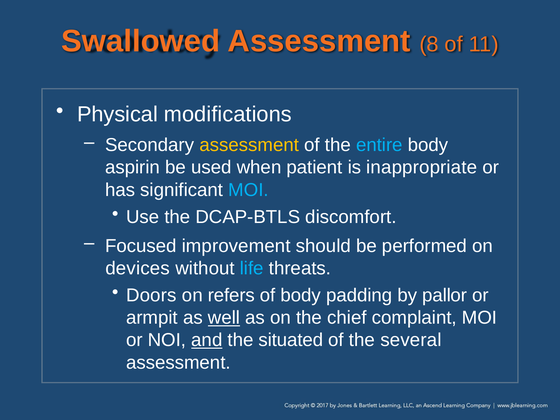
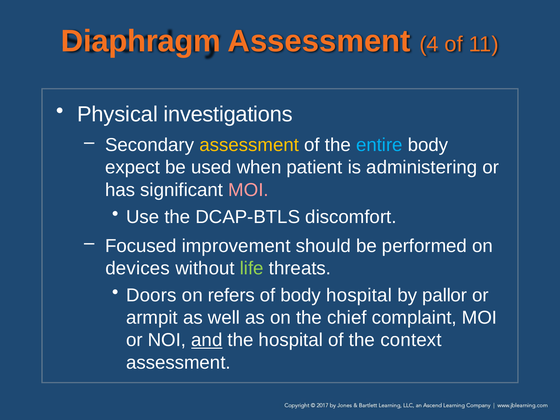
Swallowed: Swallowed -> Diaphragm (141, 41)
8: 8 -> 4 (429, 44)
modifications: modifications -> investigations (228, 114)
aspirin: aspirin -> expect (133, 167)
inappropriate: inappropriate -> administering (422, 167)
MOI colour: light blue -> pink (249, 190)
life colour: light blue -> light green (252, 268)
body padding: padding -> hospital (359, 295)
well underline: present -> none (224, 318)
the situated: situated -> hospital (291, 340)
several: several -> context (411, 340)
